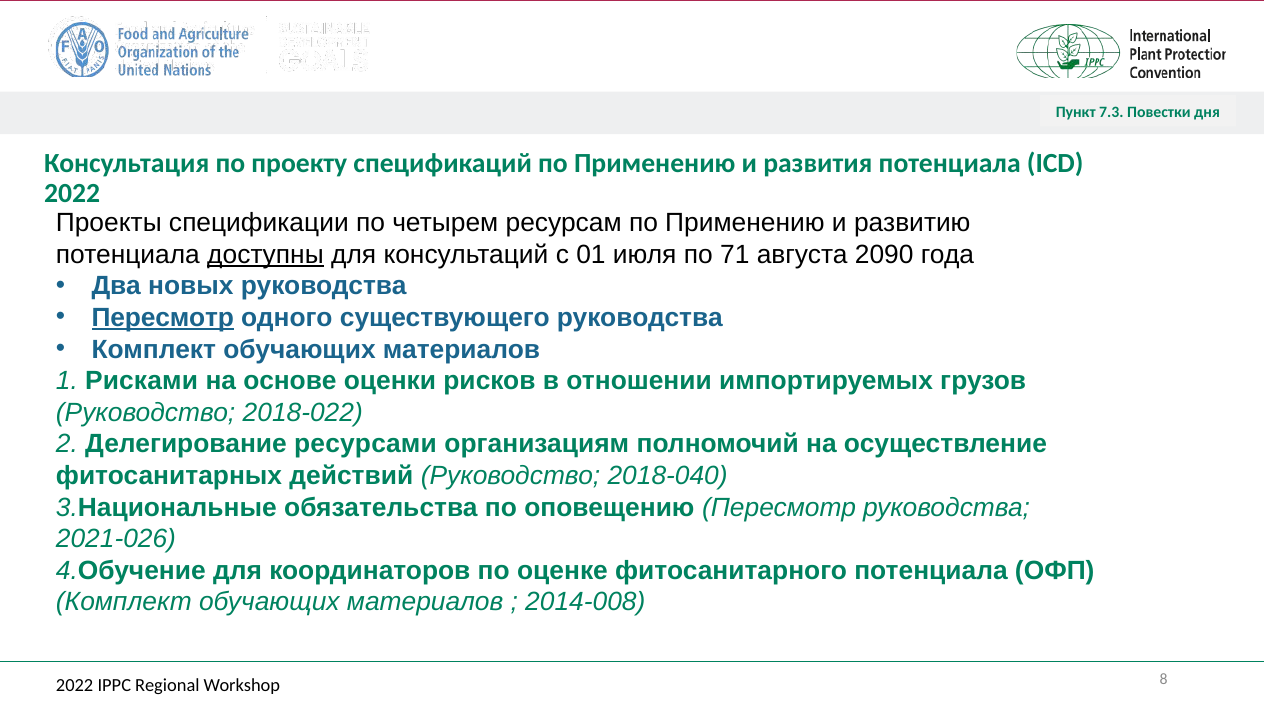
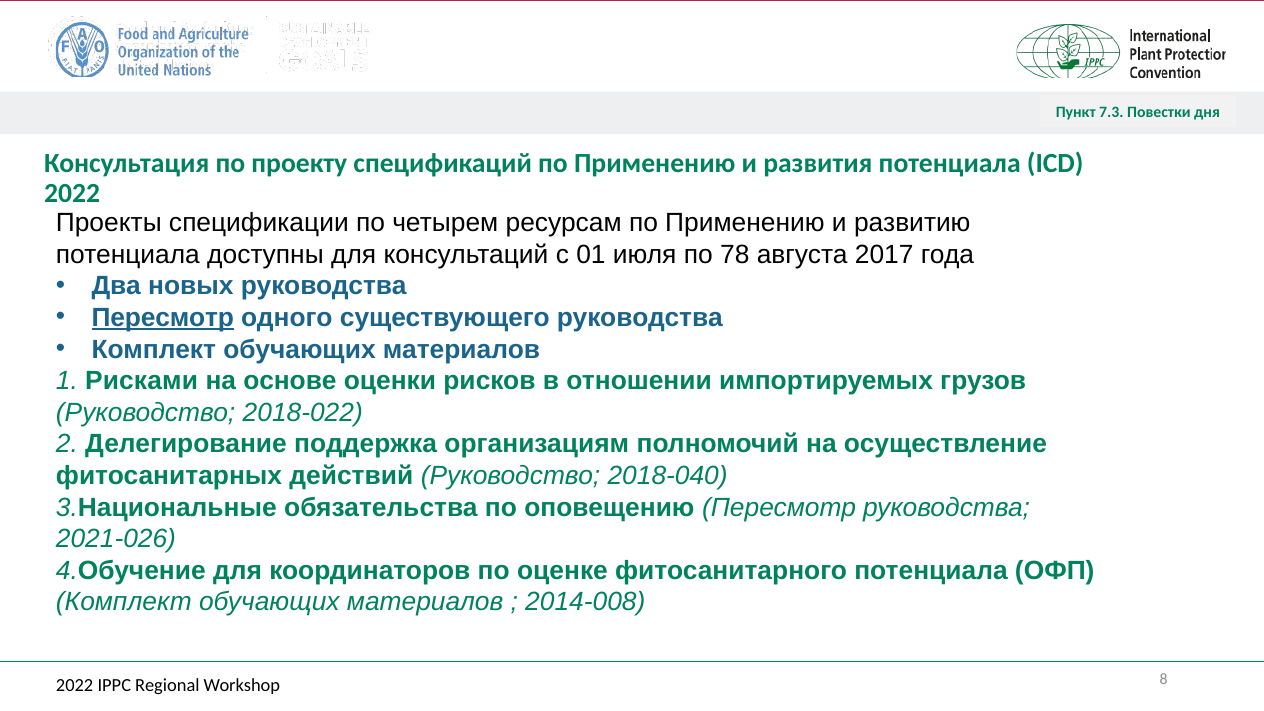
доступны underline: present -> none (265, 255)
71: 71 -> 78 (735, 255)
2090: 2090 -> 2017 (884, 255)
ресурсами: ресурсами -> поддержка (366, 444)
